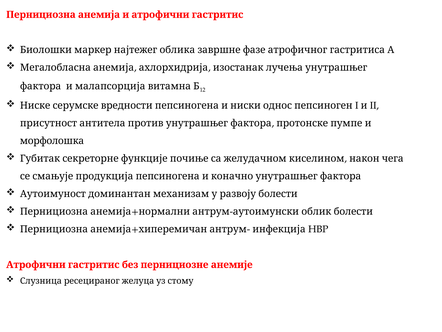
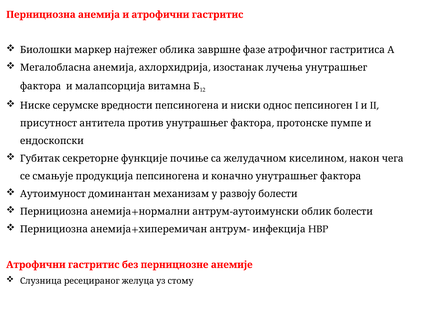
морфолошка: морфолошка -> ендоскопски (52, 141)
